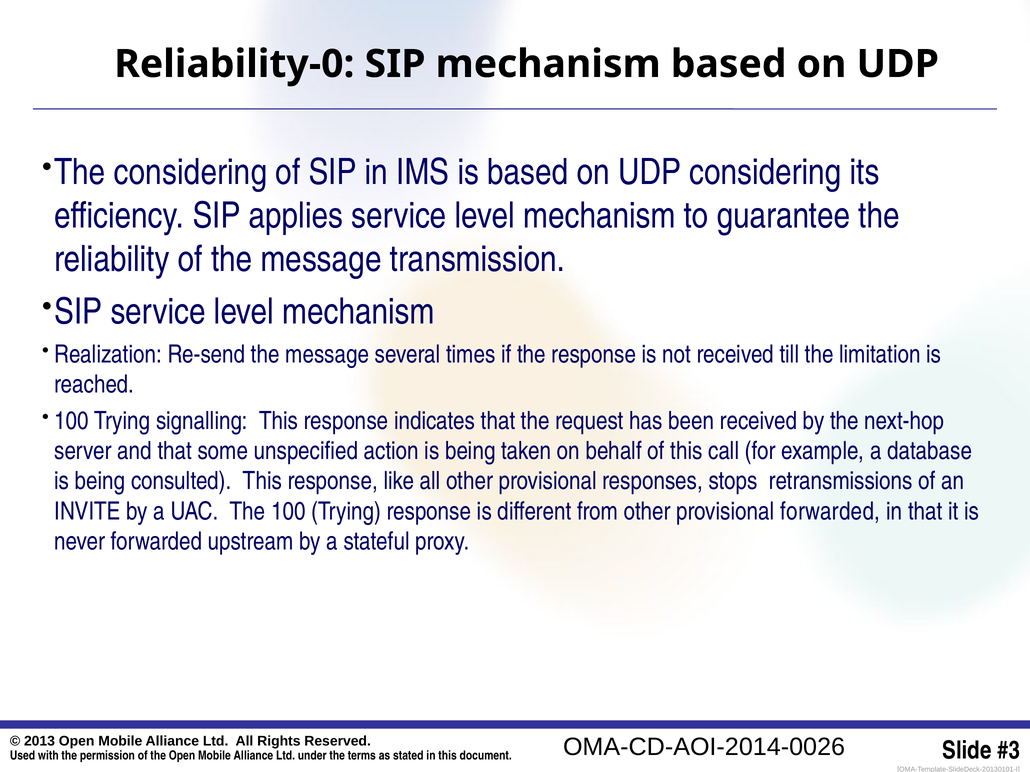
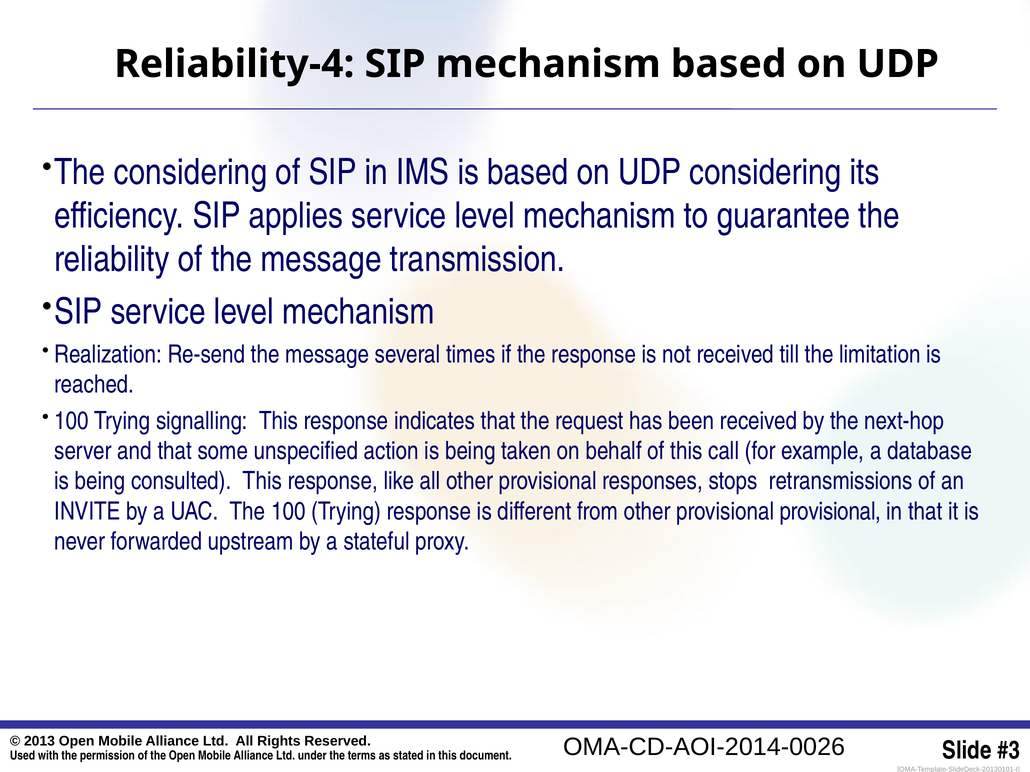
Reliability-0: Reliability-0 -> Reliability-4 (234, 64)
provisional forwarded: forwarded -> provisional (830, 512)
